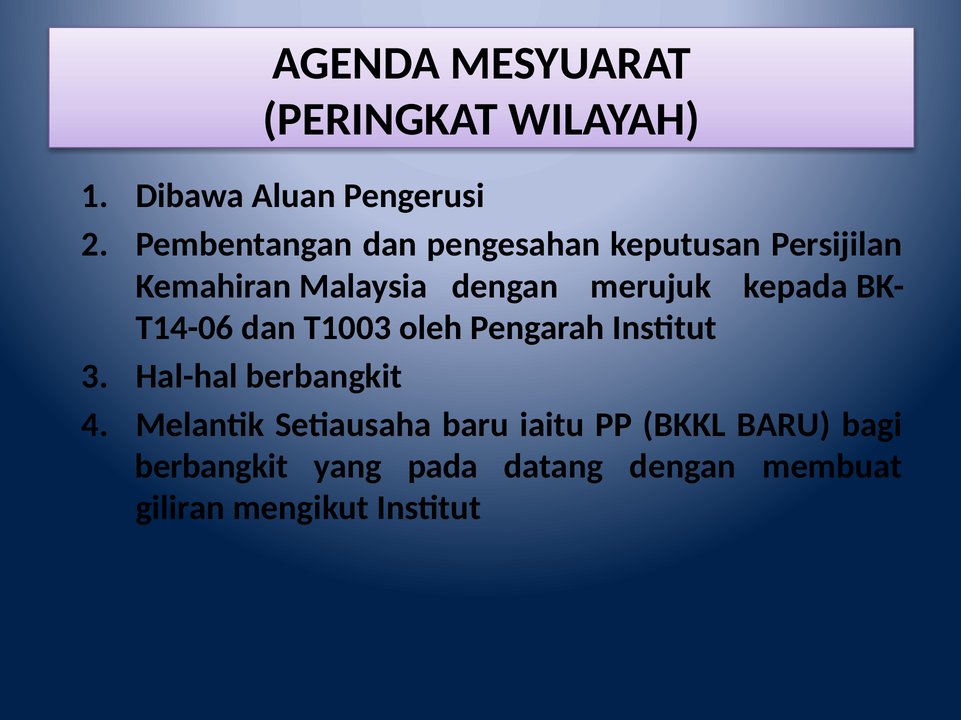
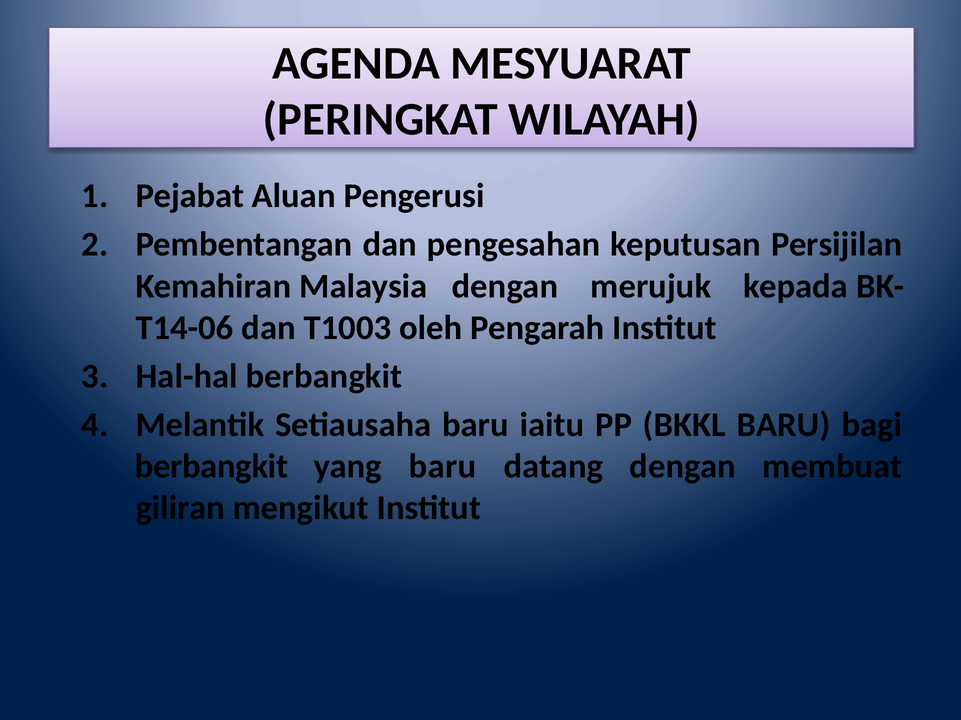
Dibawa: Dibawa -> Pejabat (190, 196)
yang pada: pada -> baru (442, 467)
